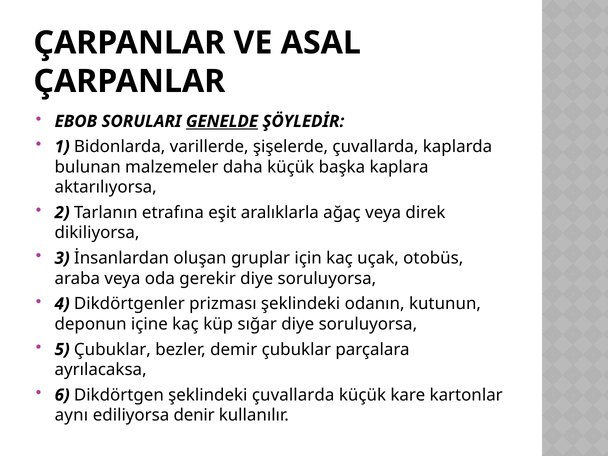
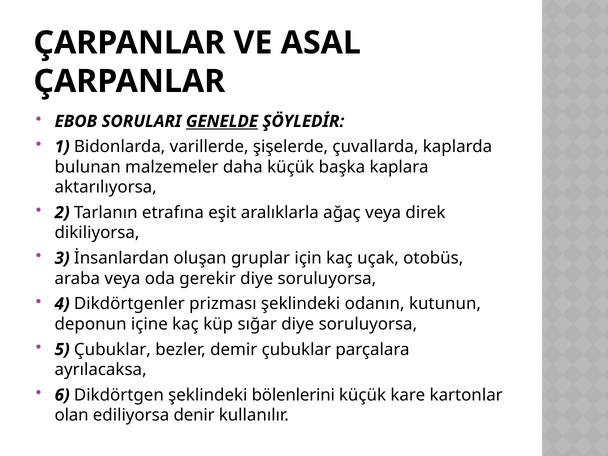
şeklindeki çuvallarda: çuvallarda -> bölenlerini (293, 395)
aynı: aynı -> olan (72, 415)
